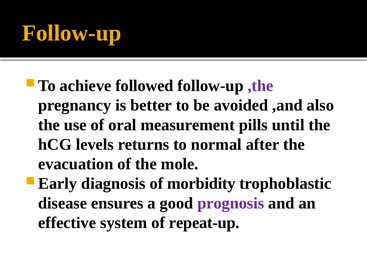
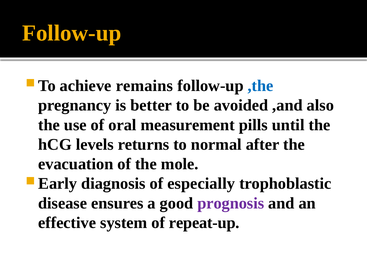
followed: followed -> remains (144, 86)
,the colour: purple -> blue (261, 86)
morbidity: morbidity -> especially (201, 184)
